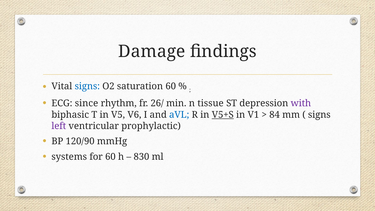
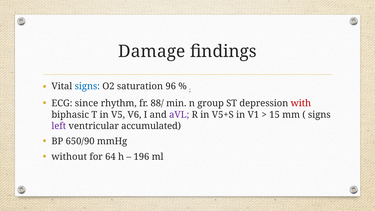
saturation 60: 60 -> 96 (171, 86)
26/: 26/ -> 88/ (157, 103)
tissue: tissue -> group (211, 103)
with colour: purple -> red (301, 103)
aVL colour: blue -> purple (179, 115)
V5+S underline: present -> none (223, 115)
84: 84 -> 15 (275, 115)
prophylactic: prophylactic -> accumulated (151, 126)
120/90: 120/90 -> 650/90 (80, 141)
systems: systems -> without (69, 157)
for 60: 60 -> 64 (110, 157)
830: 830 -> 196 (141, 157)
